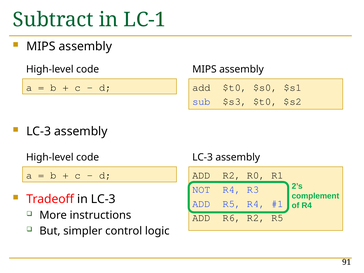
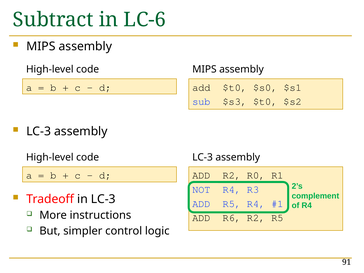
LC-1: LC-1 -> LC-6 (145, 20)
